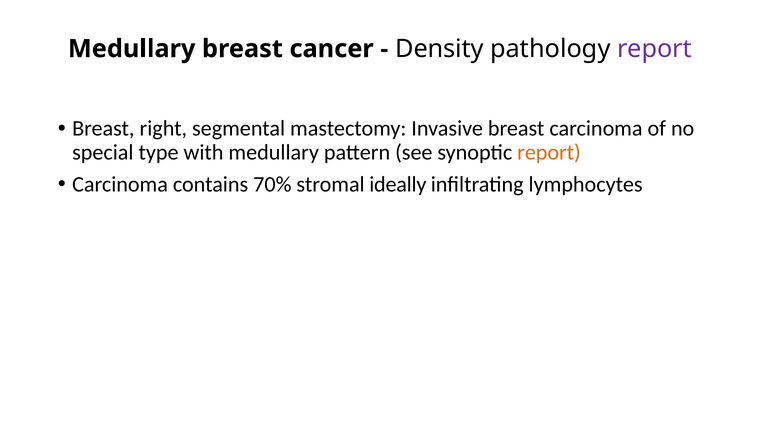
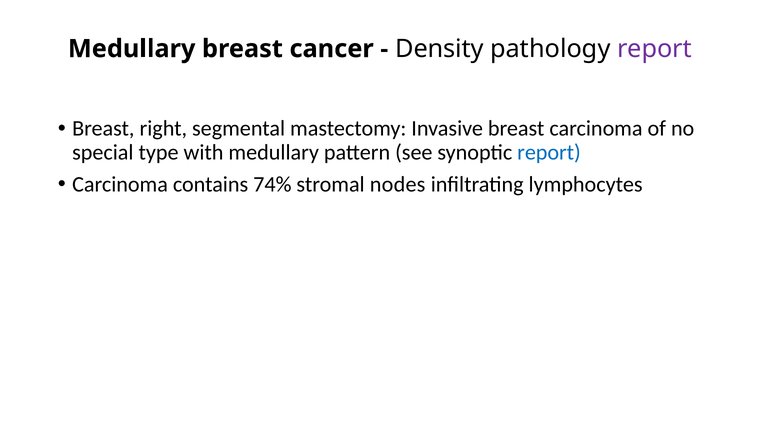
report colour: orange -> blue (549, 152)
70%: 70% -> 74% (272, 184)
ideally: ideally -> nodes (398, 184)
